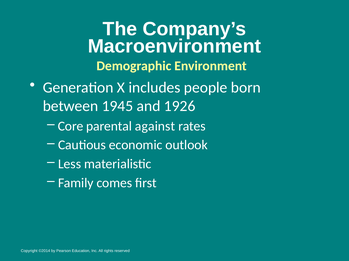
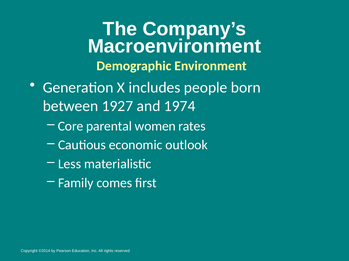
1945: 1945 -> 1927 (117, 106)
1926: 1926 -> 1974 (180, 106)
against: against -> women (155, 126)
